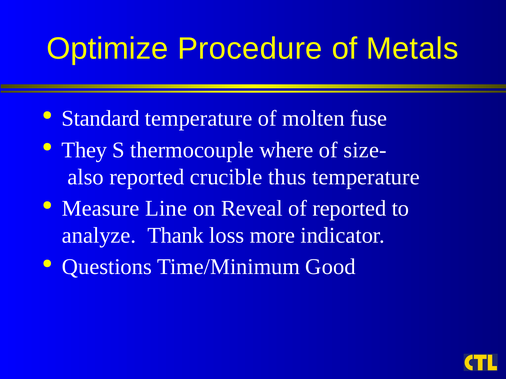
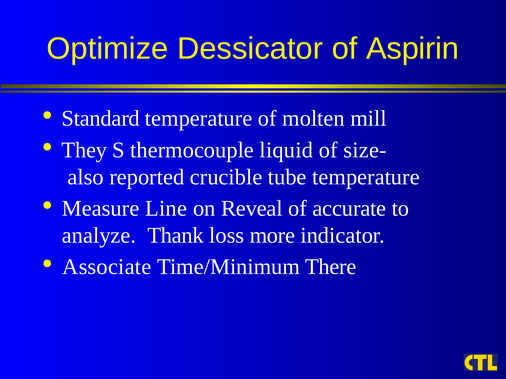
Procedure: Procedure -> Dessicator (250, 49)
Metals: Metals -> Aspirin (413, 49)
fuse: fuse -> mill (368, 119)
where: where -> liquid (286, 150)
thus: thus -> tube (287, 177)
of reported: reported -> accurate (349, 209)
Questions: Questions -> Associate (107, 267)
Good: Good -> There (331, 267)
